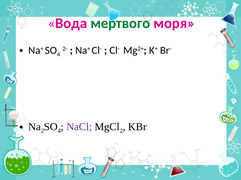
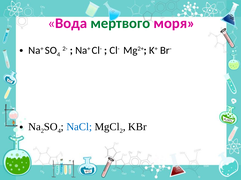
NaCl colour: purple -> blue (79, 127)
